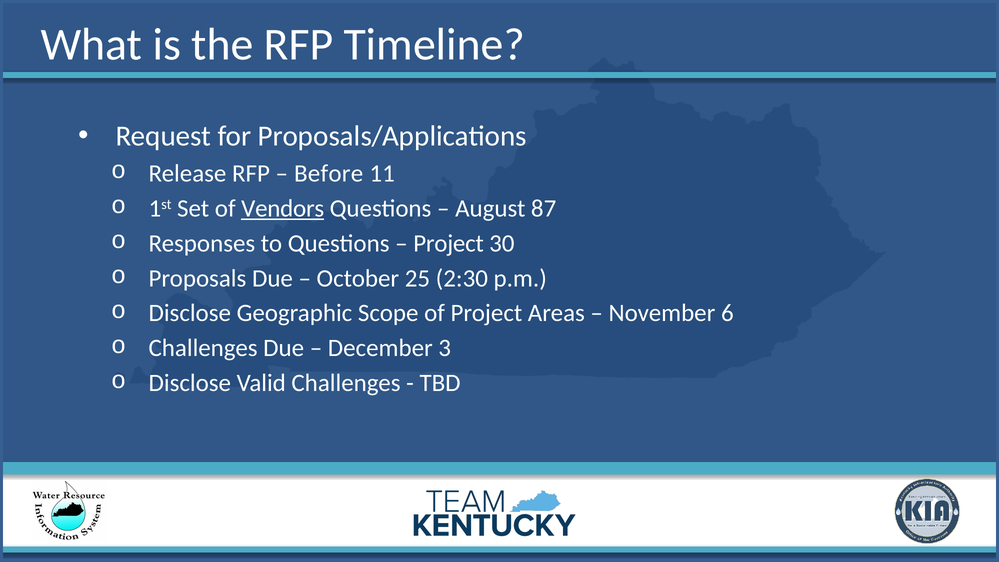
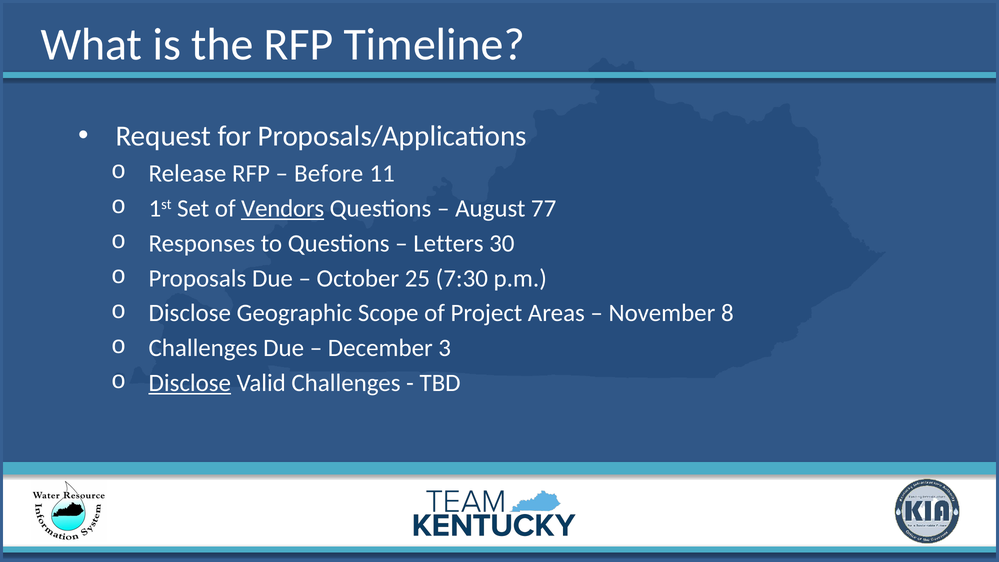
87: 87 -> 77 (544, 208)
Project: Project -> Letters (448, 243)
2:30: 2:30 -> 7:30 (462, 278)
6: 6 -> 8 (727, 313)
Disclose underline: none -> present (190, 383)
